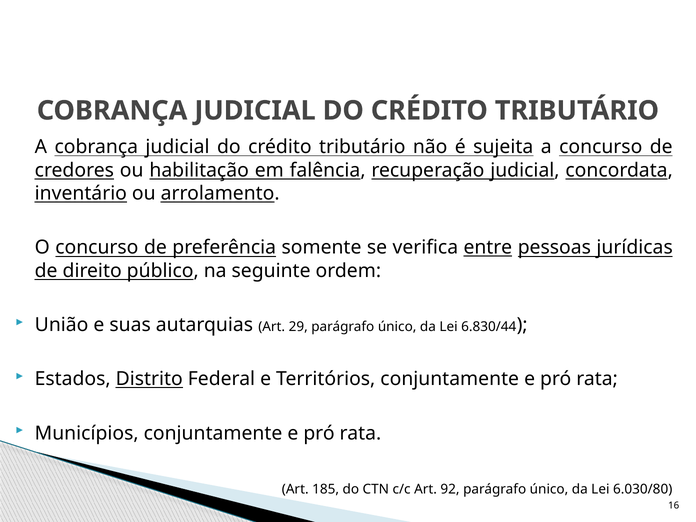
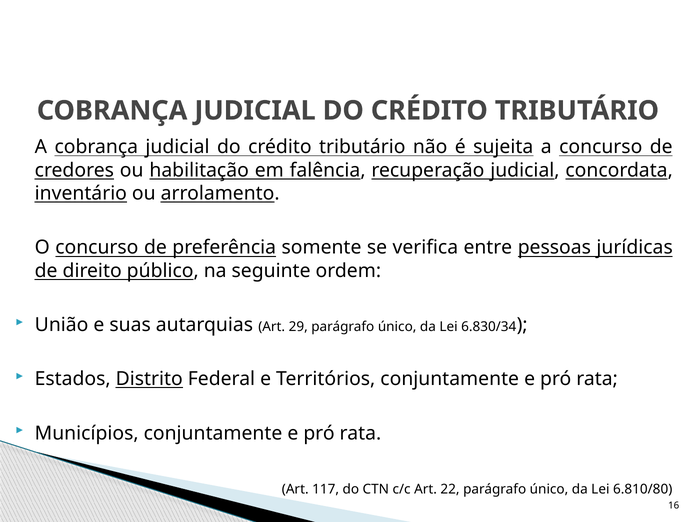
entre underline: present -> none (488, 248)
6.830/44: 6.830/44 -> 6.830/34 (489, 327)
185: 185 -> 117 (326, 489)
92: 92 -> 22 (450, 489)
6.030/80: 6.030/80 -> 6.810/80 (643, 489)
